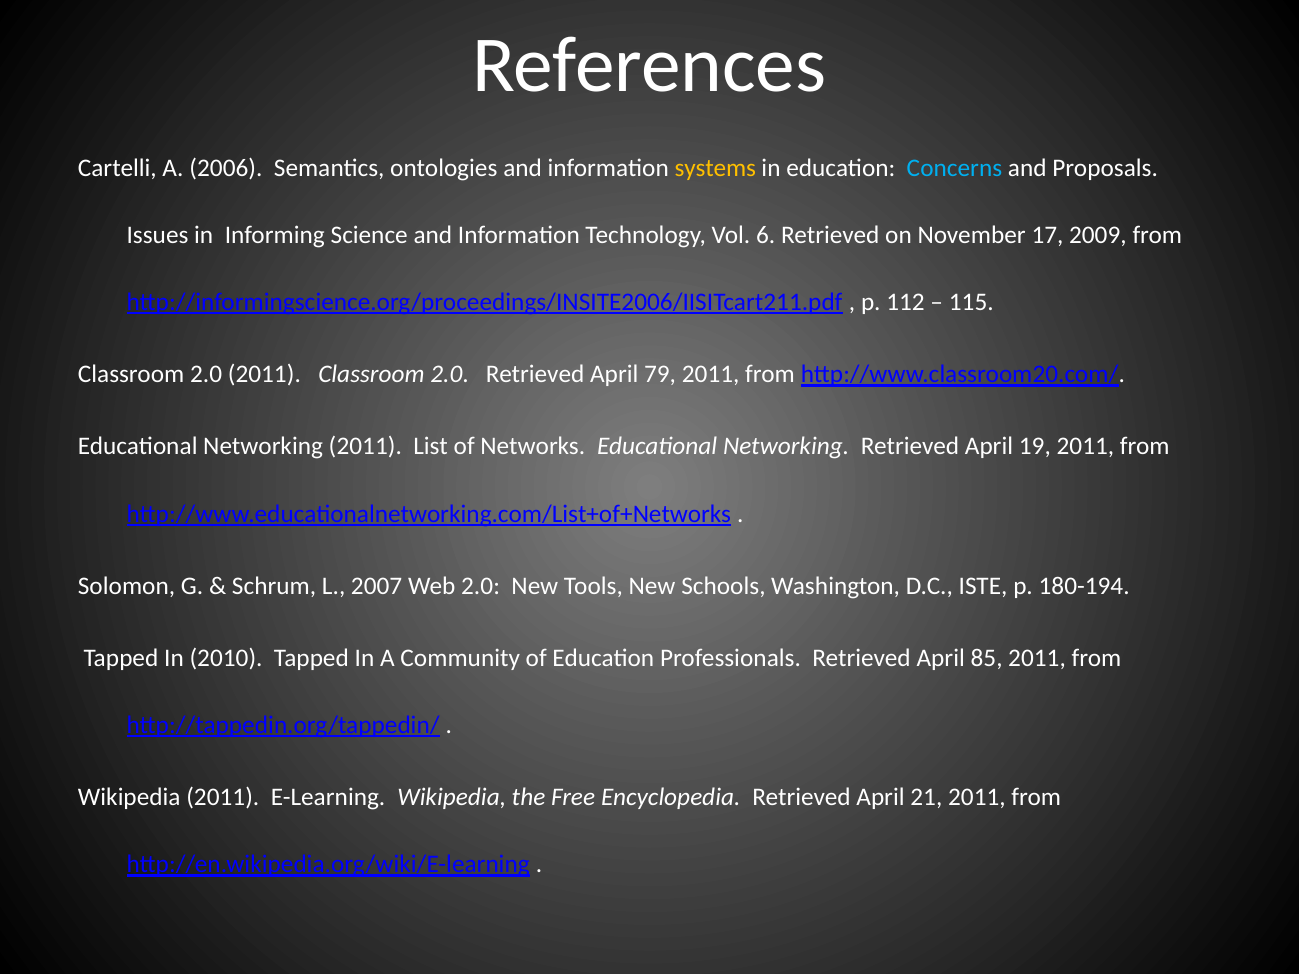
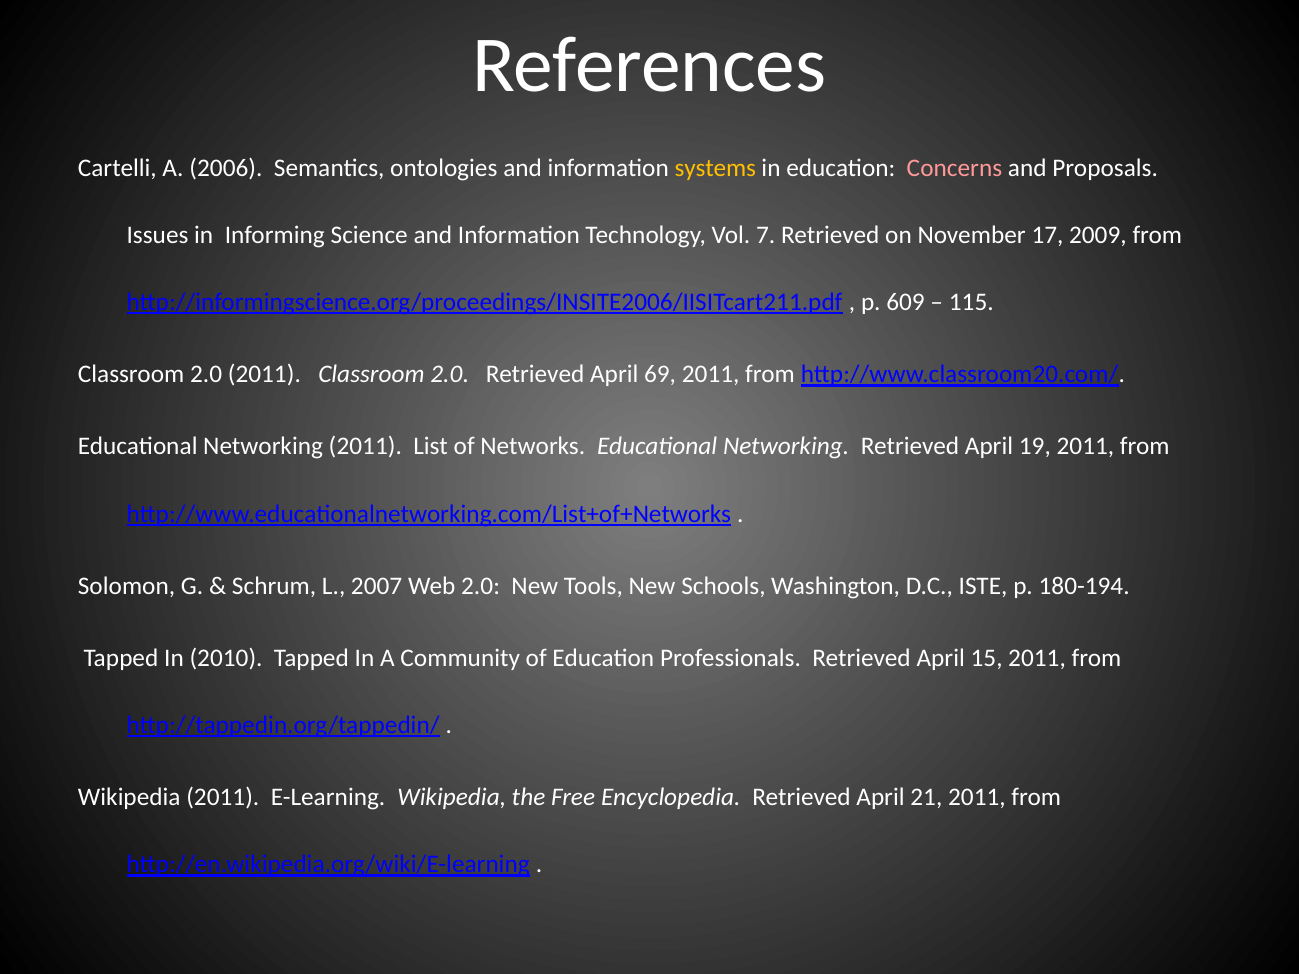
Concerns colour: light blue -> pink (954, 168)
6: 6 -> 7 (766, 235)
112: 112 -> 609 (906, 302)
79: 79 -> 69 (660, 375)
85: 85 -> 15 (987, 658)
